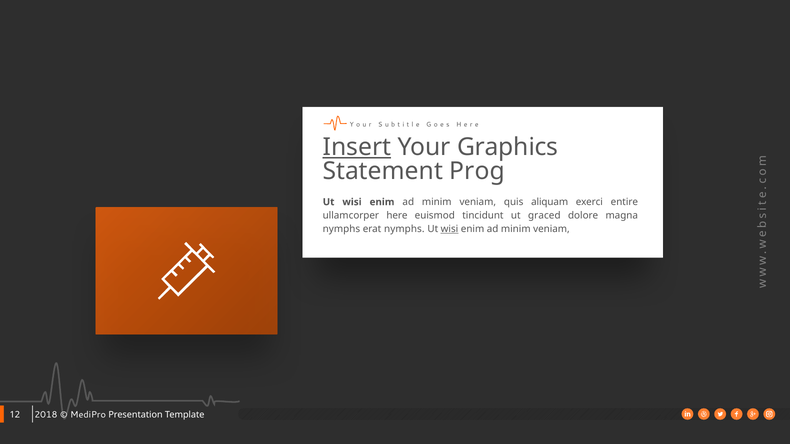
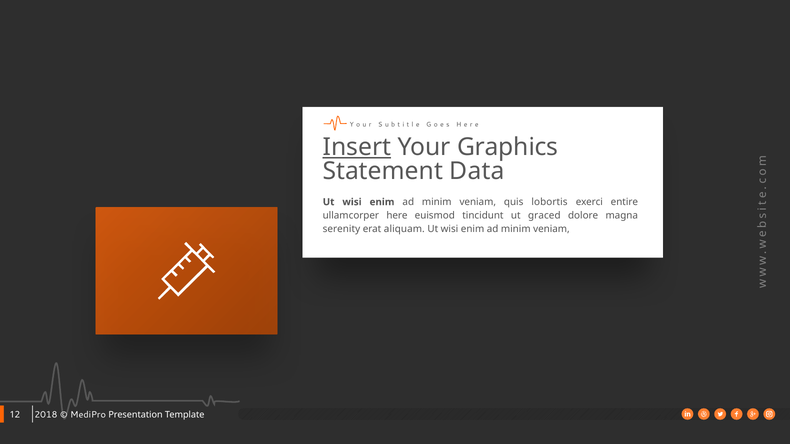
Prog: Prog -> Data (477, 171)
aliquam: aliquam -> lobortis (550, 202)
nymphs: nymphs -> serenity (341, 229)
erat nymphs: nymphs -> aliquam (404, 229)
wisi underline: present -> none (450, 229)
